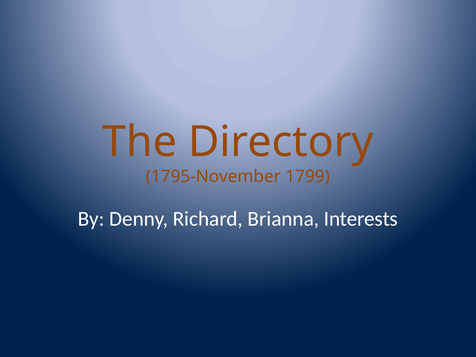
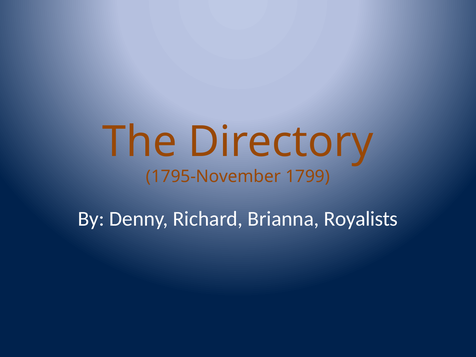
Interests: Interests -> Royalists (361, 219)
